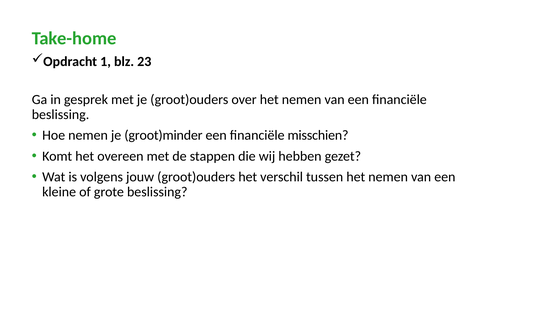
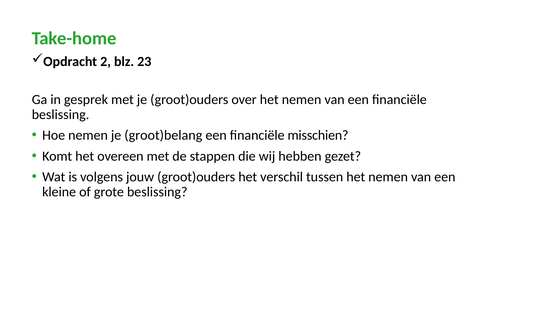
1: 1 -> 2 (106, 62)
groot)minder: groot)minder -> groot)belang (163, 135)
